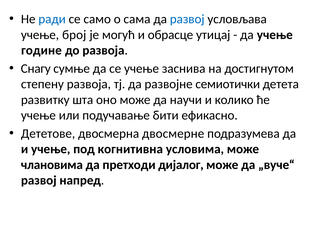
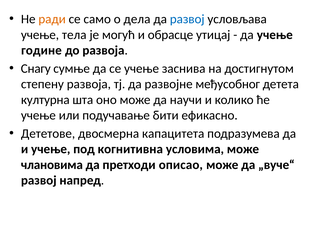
ради colour: blue -> orange (52, 19)
сама: сама -> дела (137, 19)
број: број -> тела (74, 35)
семиотички: семиотички -> међусобног (228, 84)
развитку: развитку -> културна (45, 100)
двосмерне: двосмерне -> капацитета (173, 134)
дијалог: дијалог -> описао (181, 165)
